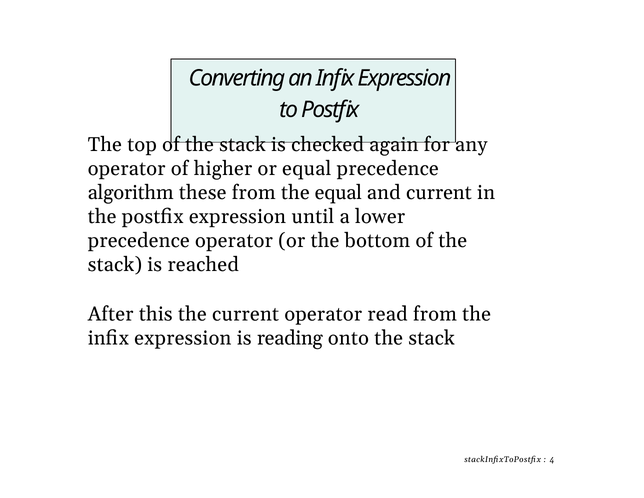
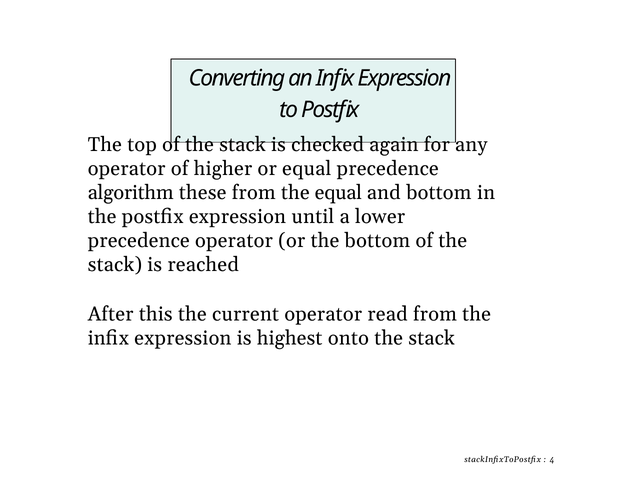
and current: current -> bottom (439, 193)
reading: reading -> highest (290, 338)
